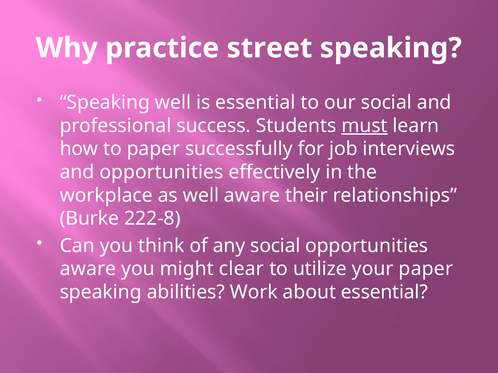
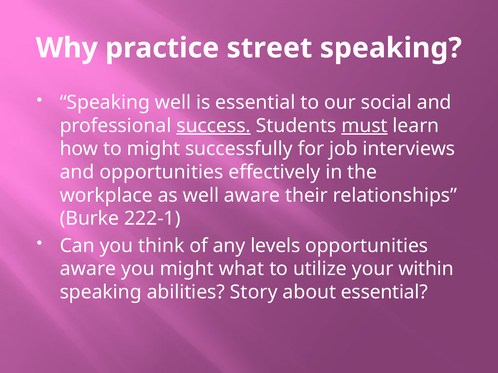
success underline: none -> present (214, 126)
to paper: paper -> might (153, 149)
222-8: 222-8 -> 222-1 (152, 219)
any social: social -> levels (275, 246)
clear: clear -> what (241, 269)
your paper: paper -> within (426, 269)
Work: Work -> Story (254, 292)
